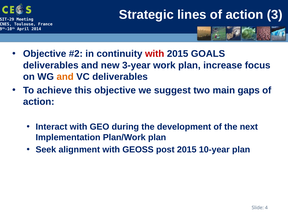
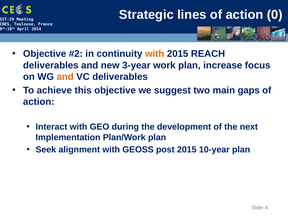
3: 3 -> 0 (275, 15)
with colour: red -> orange (155, 54)
GOALS: GOALS -> REACH (208, 54)
